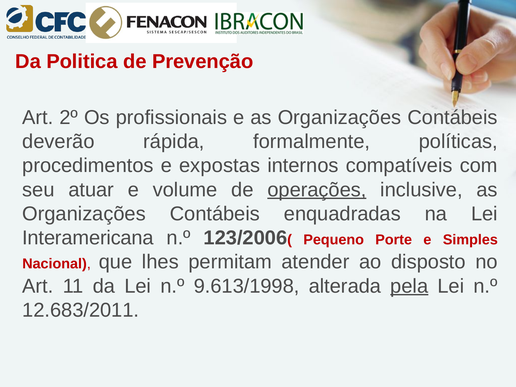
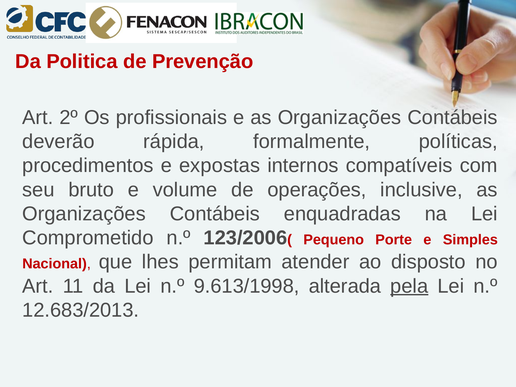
atuar: atuar -> bruto (91, 190)
operações underline: present -> none (317, 190)
Interamericana: Interamericana -> Comprometido (88, 238)
12.683/2011: 12.683/2011 -> 12.683/2013 (81, 310)
